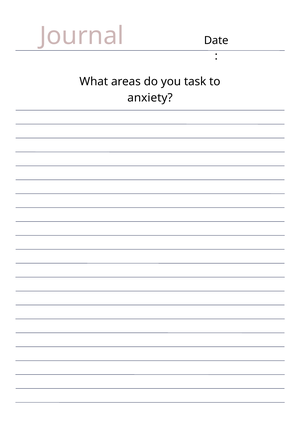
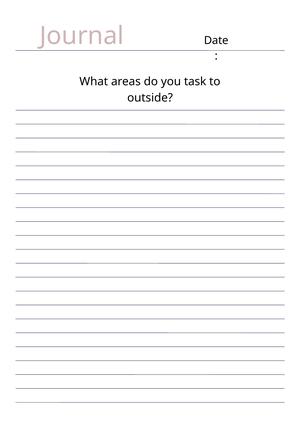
anxiety: anxiety -> outside (150, 98)
